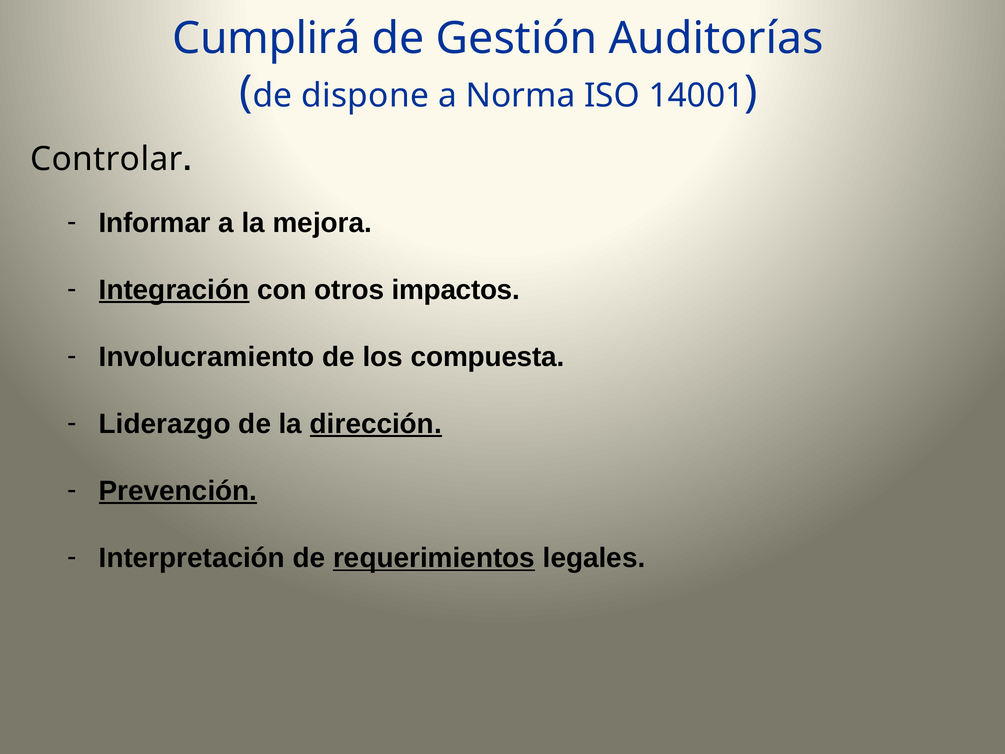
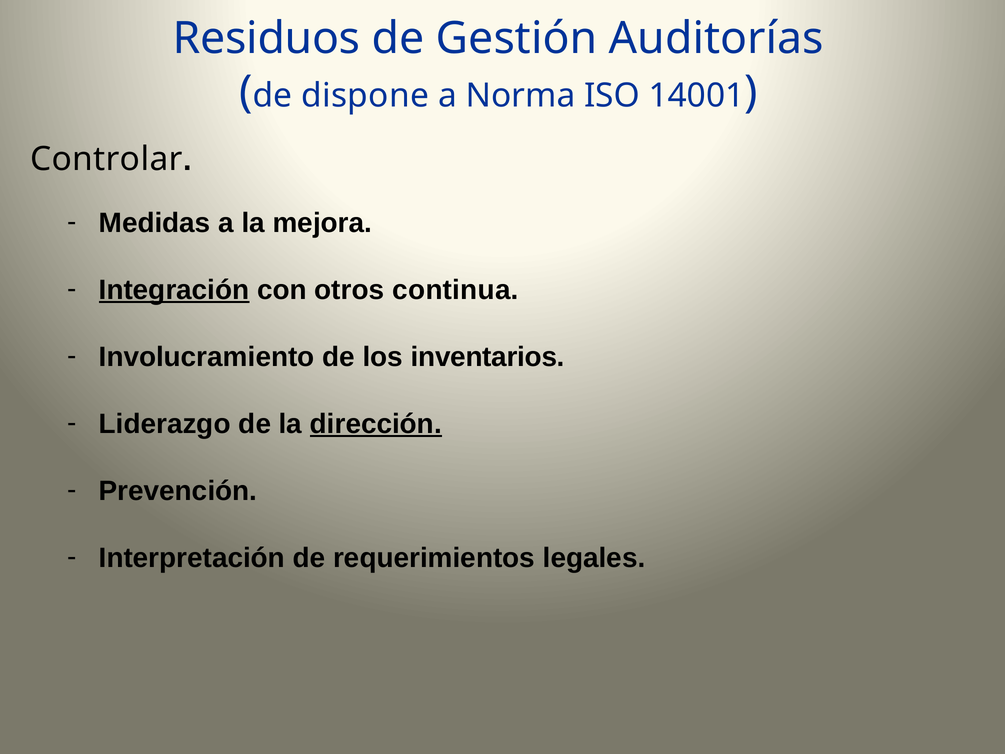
Cumplirá: Cumplirá -> Residuos (267, 39)
Informar: Informar -> Medidas (155, 223)
impactos: impactos -> continua (456, 290)
compuesta: compuesta -> inventarios (488, 357)
Prevención underline: present -> none (178, 491)
requerimientos underline: present -> none (434, 558)
